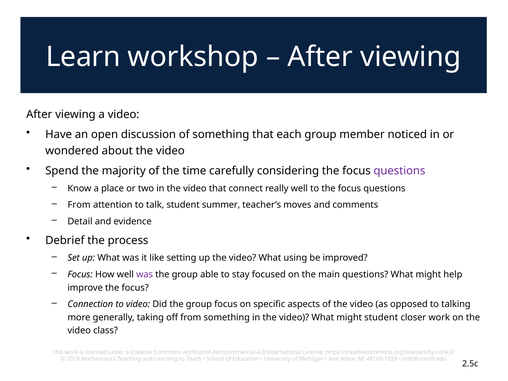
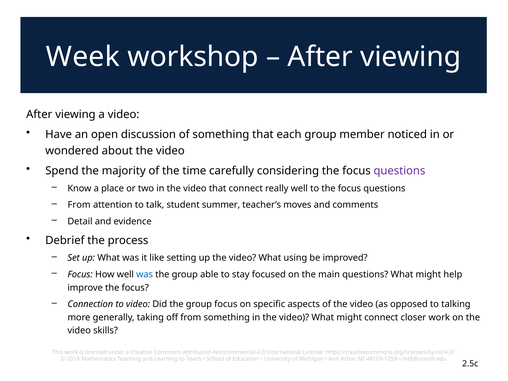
Learn: Learn -> Week (83, 57)
was colour: purple -> blue (145, 274)
might student: student -> connect (381, 317)
class: class -> skills (106, 331)
